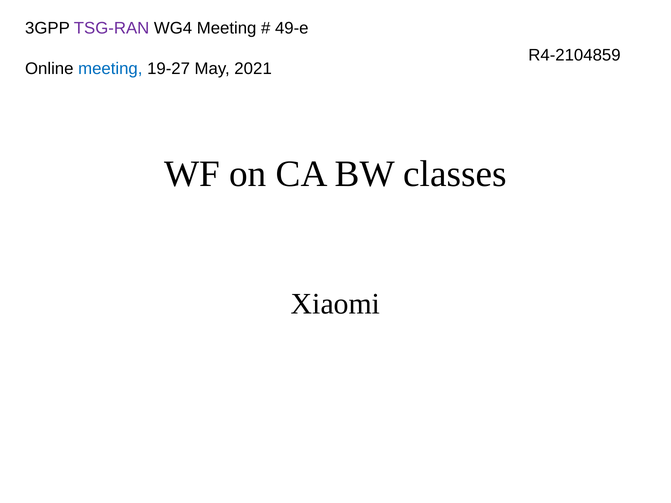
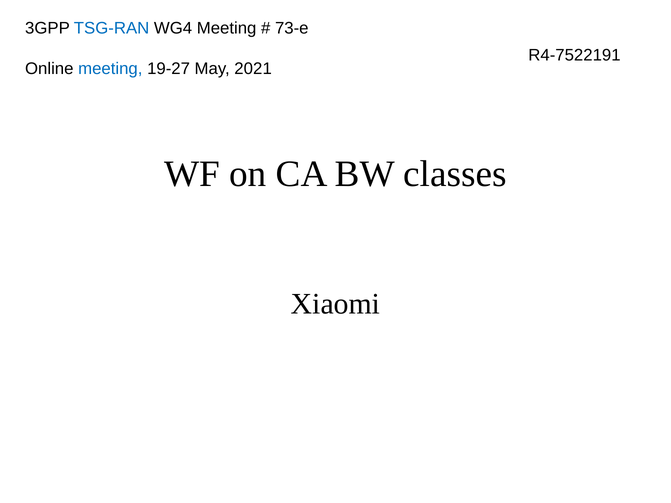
TSG-RAN colour: purple -> blue (112, 28)
49-e: 49-e -> 73-e (292, 28)
R4-2104859: R4-2104859 -> R4-7522191 (574, 55)
